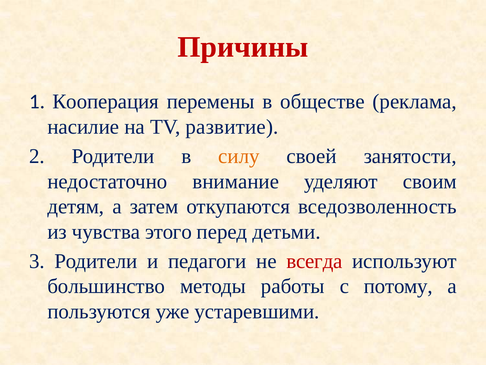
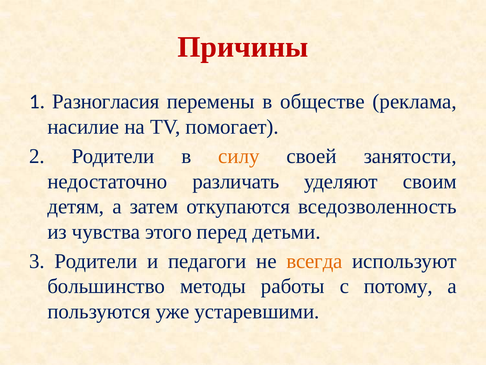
Кооперация: Кооперация -> Разногласия (106, 102)
развитие: развитие -> помогает (232, 127)
внимание: внимание -> различать (236, 181)
всегда colour: red -> orange (314, 261)
